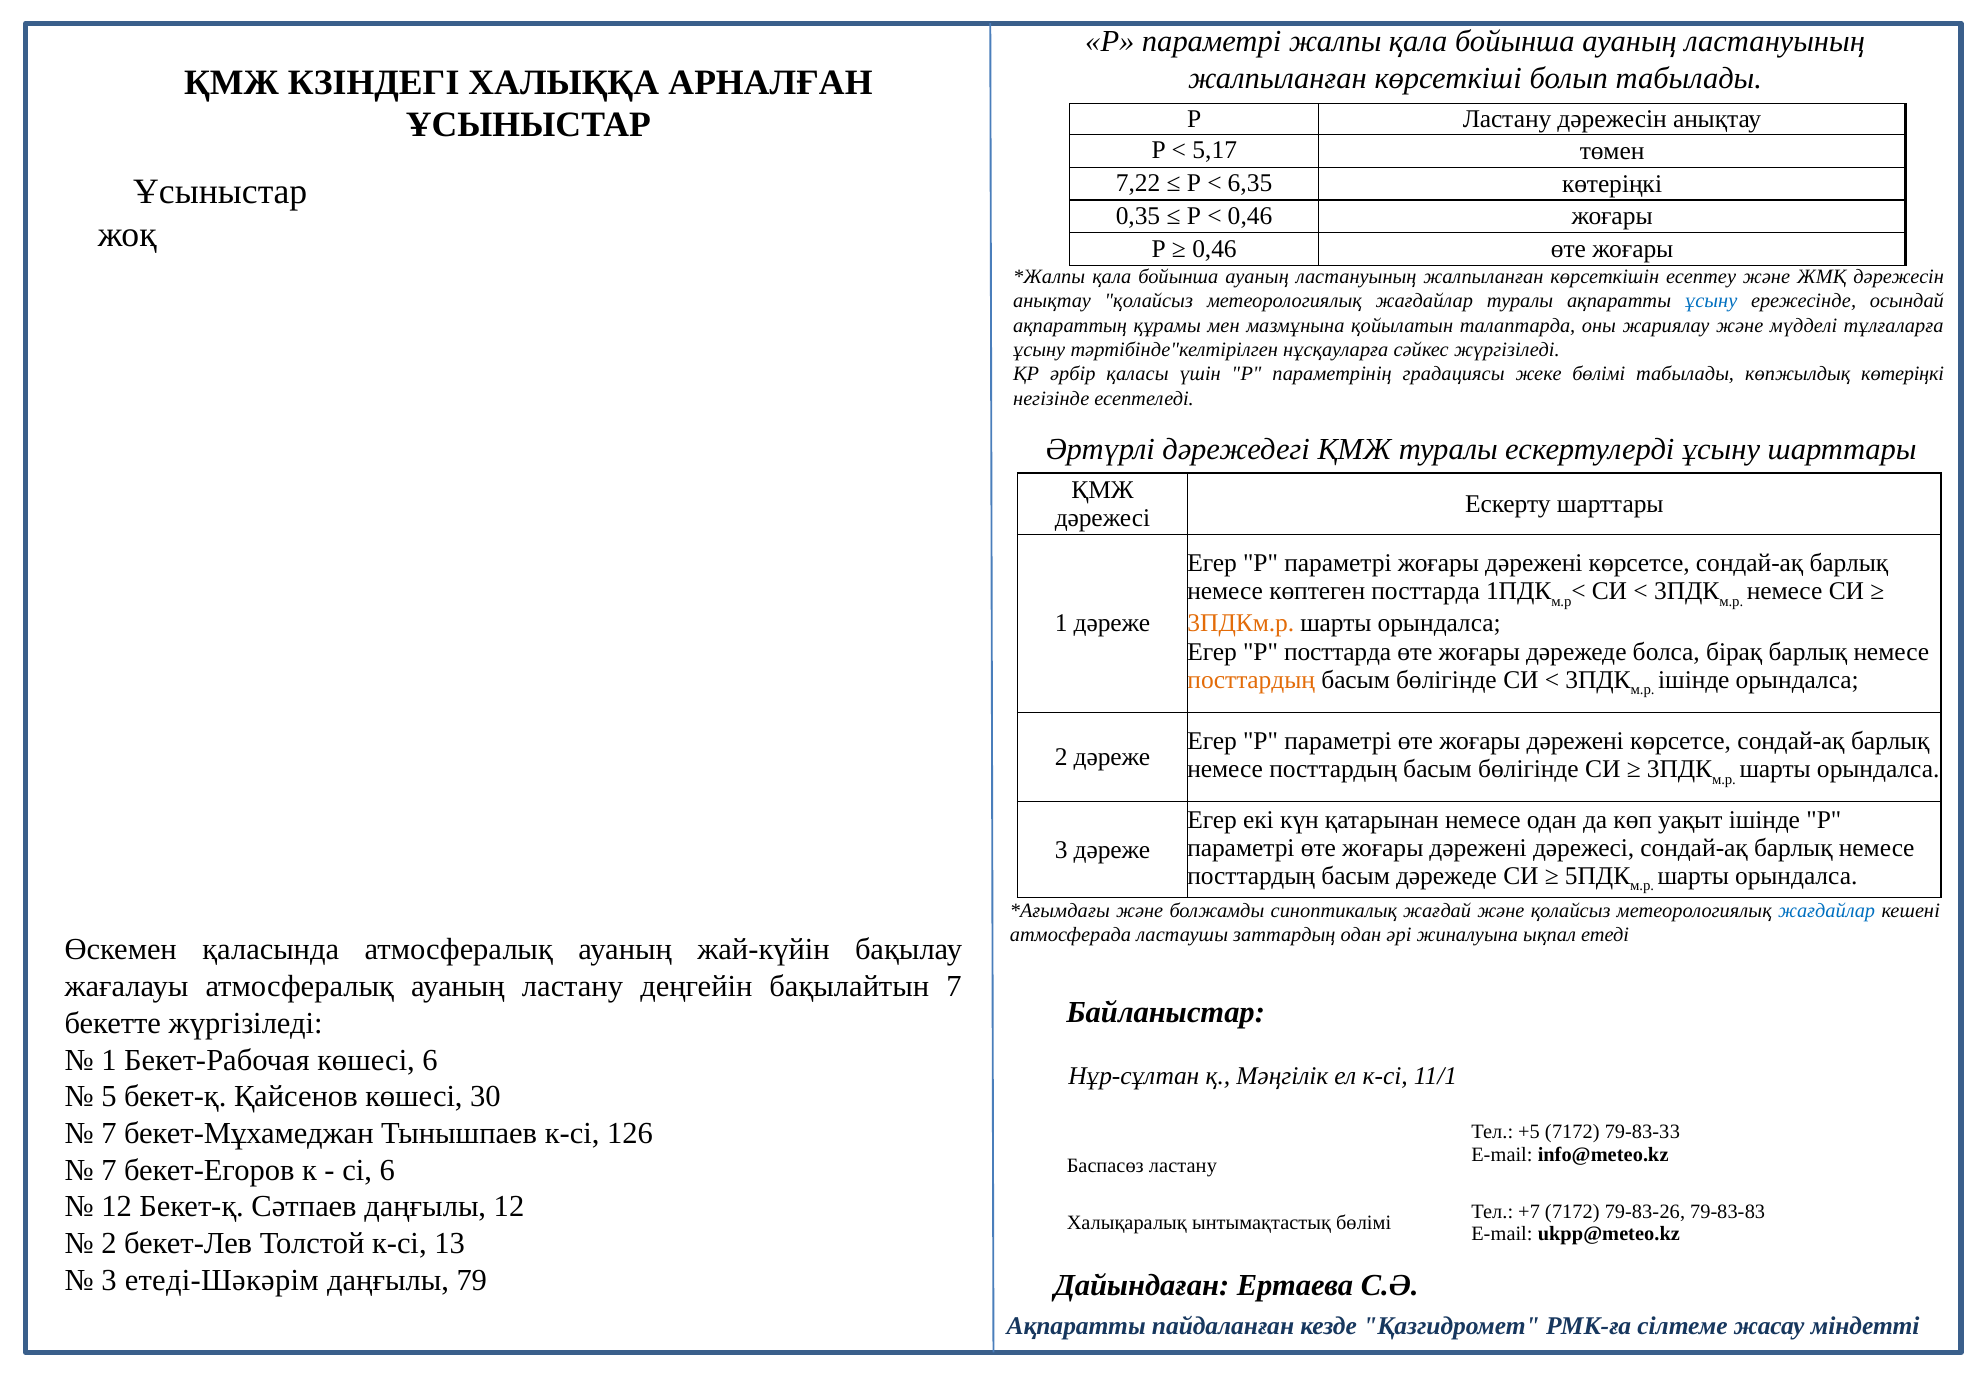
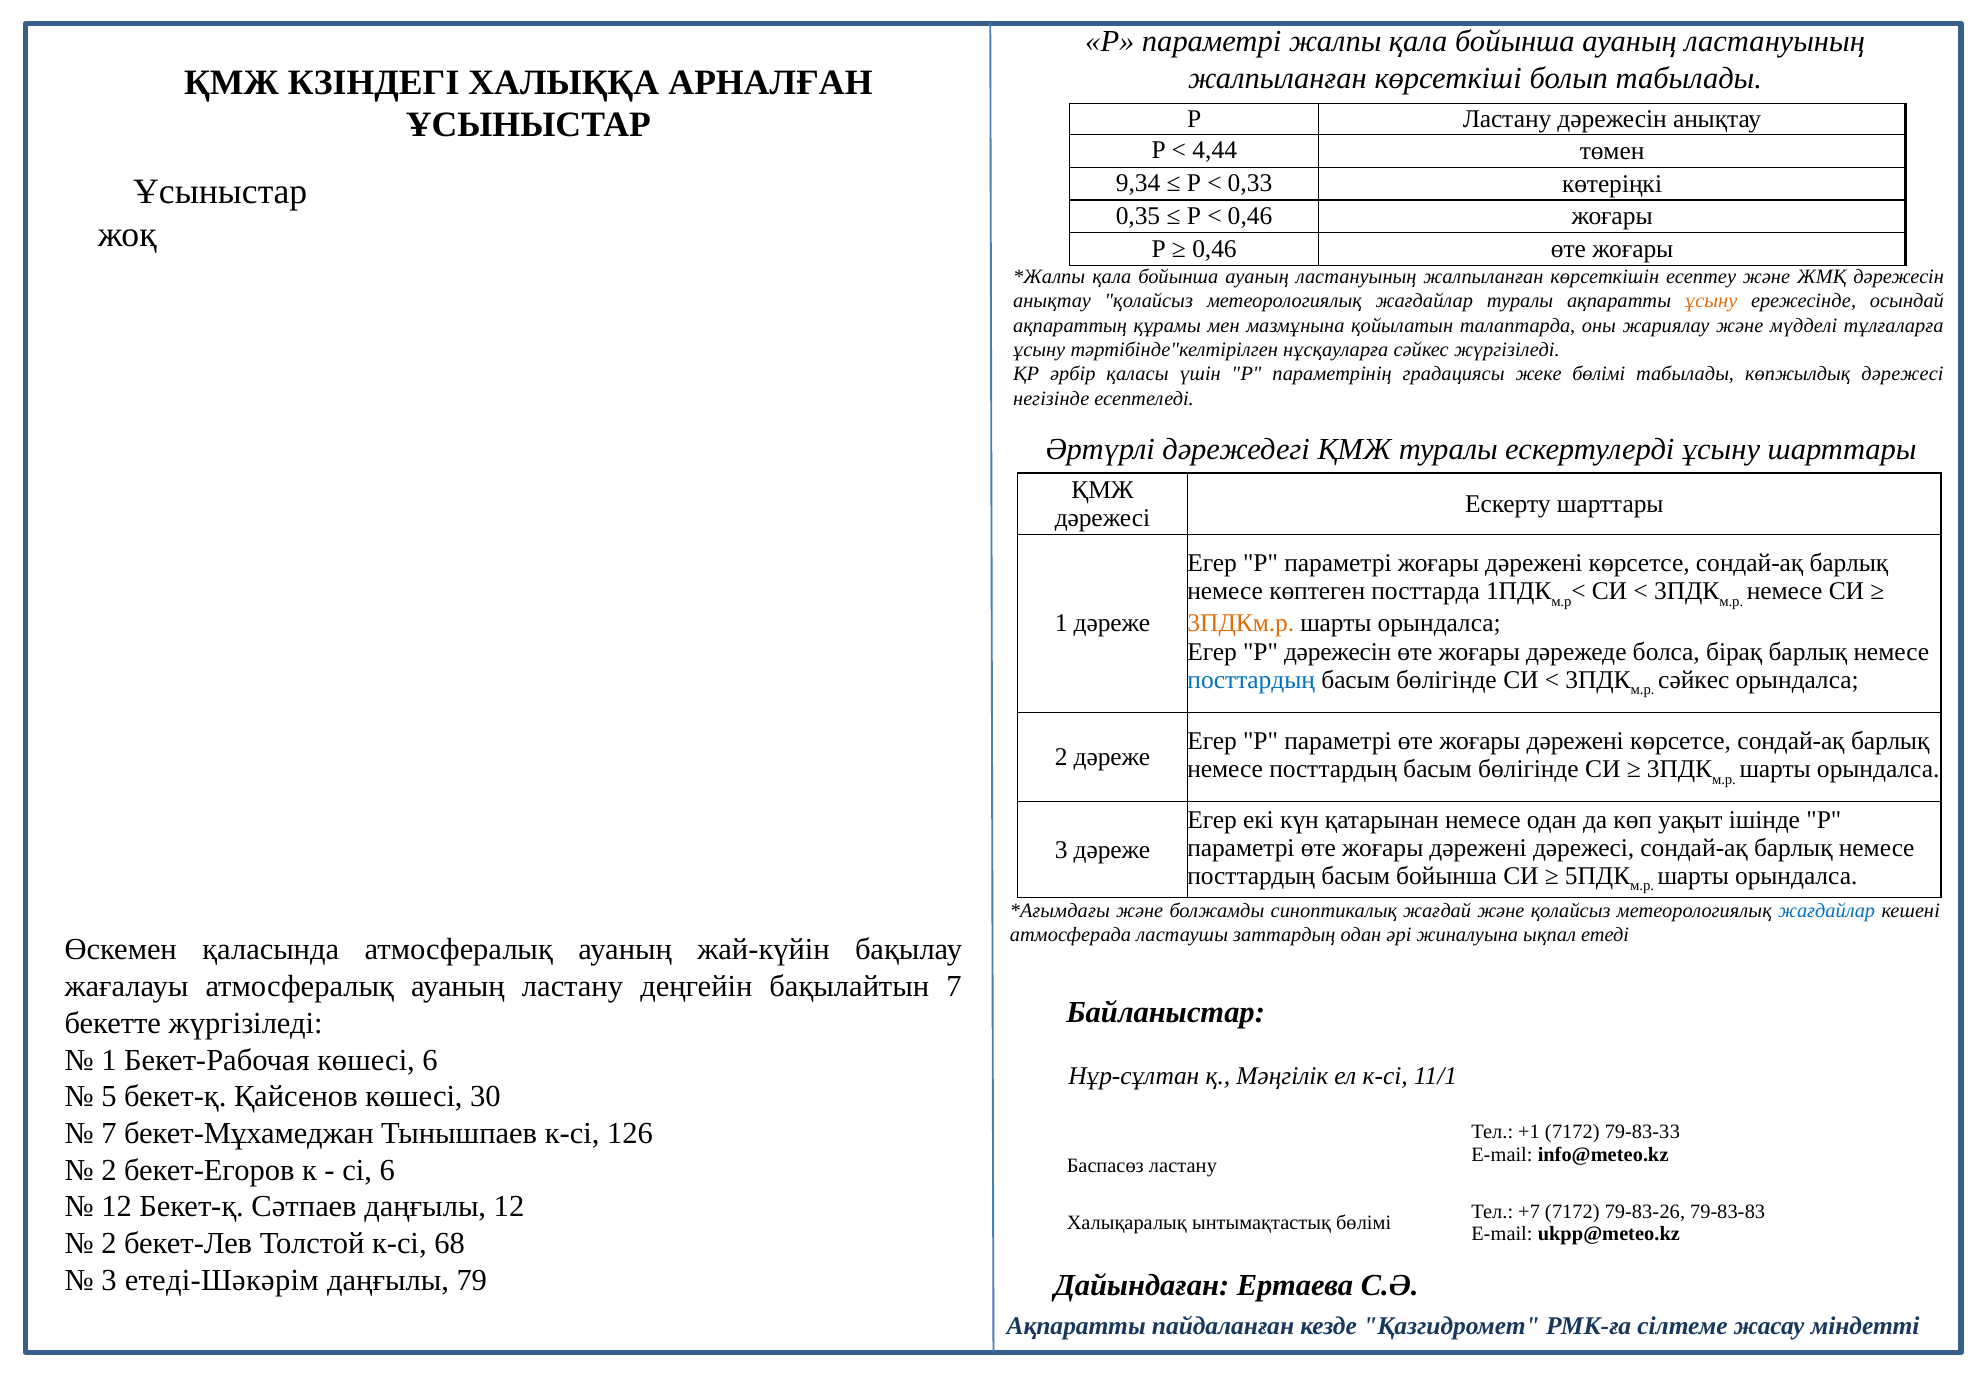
5,17: 5,17 -> 4,44 (1215, 151)
7,22: 7,22 -> 9,34 (1138, 183)
6,35: 6,35 -> 0,33 (1250, 183)
ұсыну colour: blue -> orange (1711, 301)
көпжылдық көтеріңкі: көтеріңкі -> дәрежесі (1902, 374)
P посттарда: посттарда -> дәрежесін (1338, 651)
посттардың colour: orange -> blue (1251, 680)
ішінде: ішінде -> сәйкес (1694, 680)
басым дәрежеде: дәрежеде -> бойынша (1446, 876)
+5: +5 -> +1 (1529, 1132)
7: 7 -> 2 (109, 1170)
13: 13 -> 68 (450, 1243)
